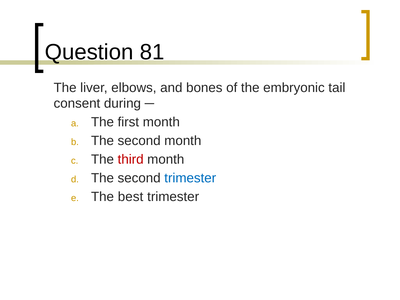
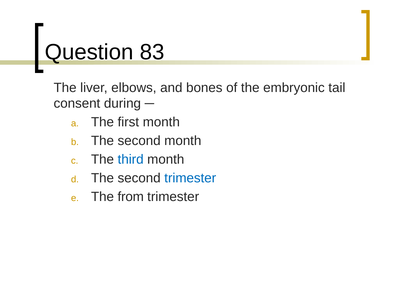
81: 81 -> 83 (152, 52)
third colour: red -> blue (131, 160)
best: best -> from (131, 197)
